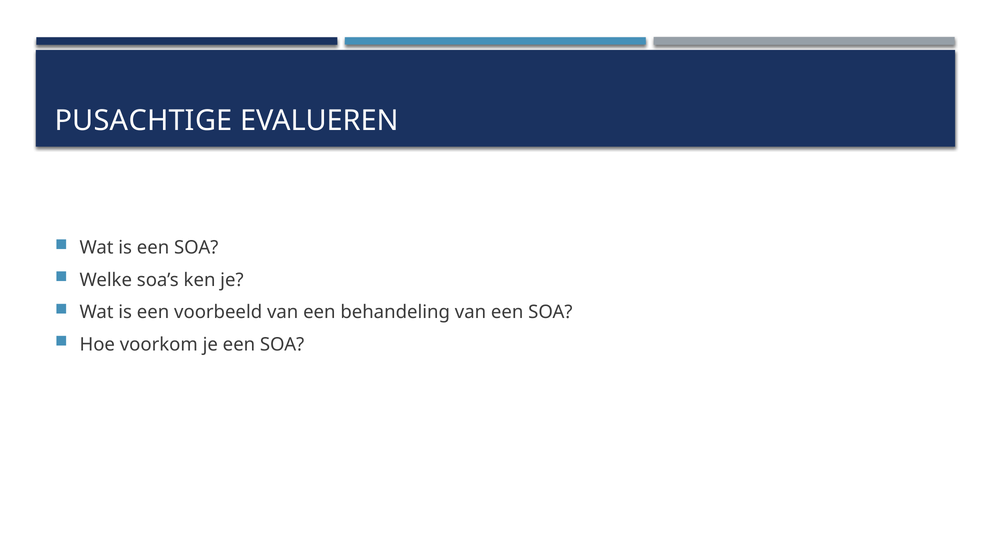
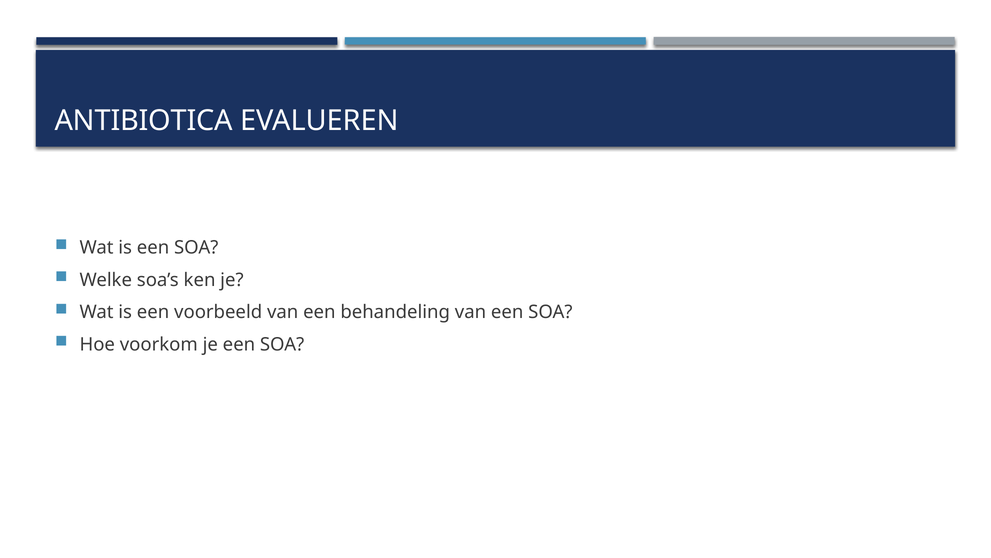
PUSACHTIGE: PUSACHTIGE -> ANTIBIOTICA (144, 120)
